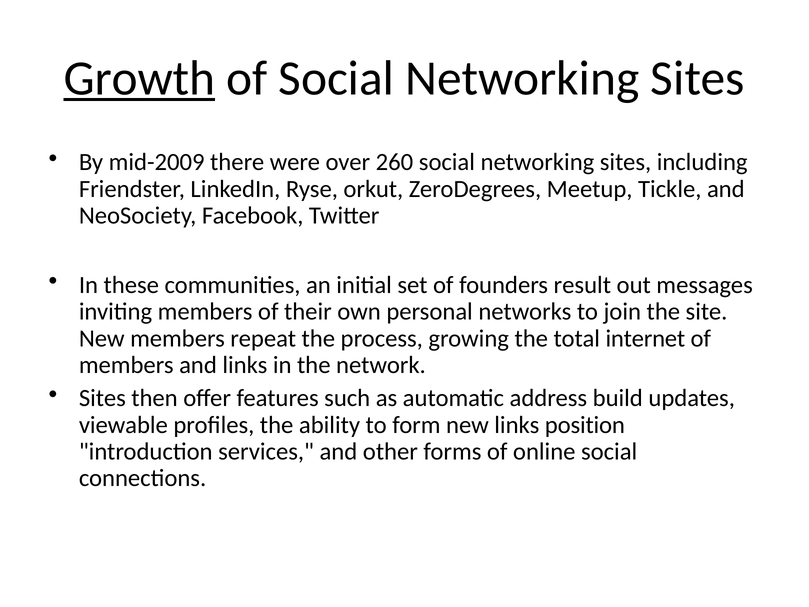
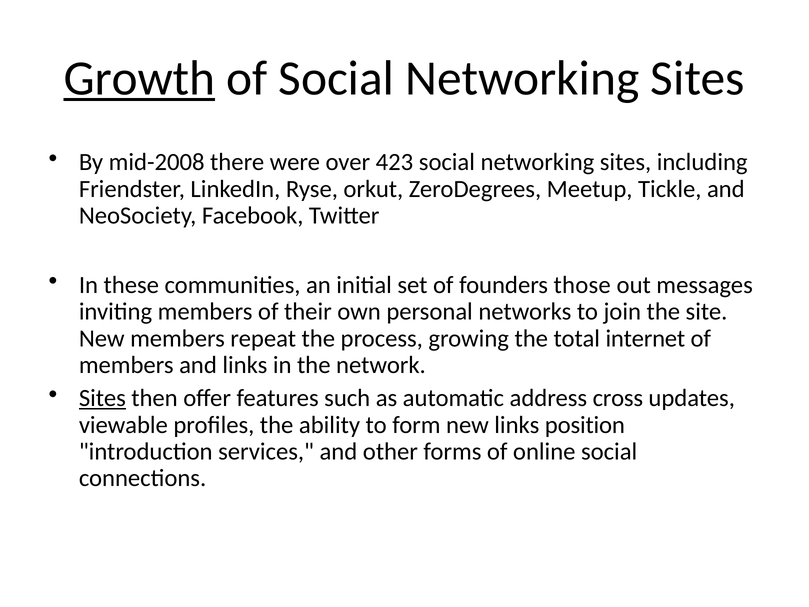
mid-2009: mid-2009 -> mid-2008 (157, 162)
260: 260 -> 423 (394, 162)
result: result -> those (582, 285)
Sites underline: none -> present (102, 398)
build: build -> cross (618, 398)
